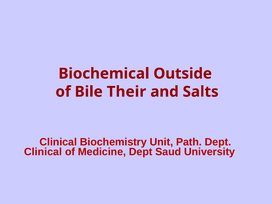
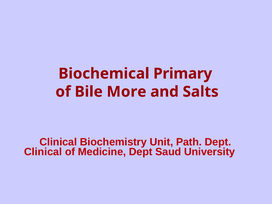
Outside: Outside -> Primary (183, 74)
Their: Their -> More (126, 92)
